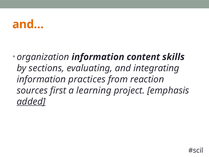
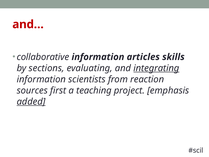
and… colour: orange -> red (28, 24)
organization: organization -> collaborative (43, 57)
content: content -> articles (143, 57)
integrating underline: none -> present (156, 68)
practices: practices -> scientists (87, 79)
learning: learning -> teaching (94, 90)
